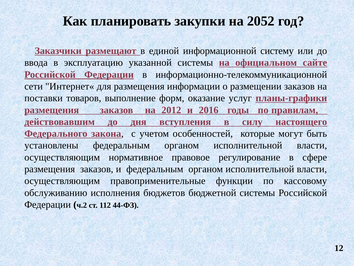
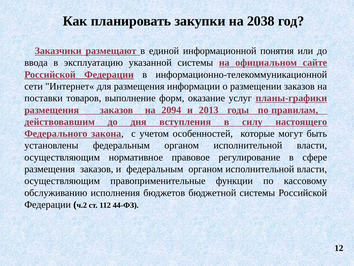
2052: 2052 -> 2038 (261, 21)
систему: систему -> понятия (277, 51)
2012: 2012 -> 2094 (171, 110)
2016: 2016 -> 2013 (209, 110)
